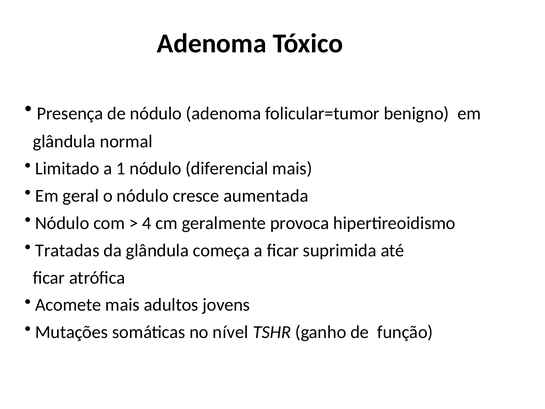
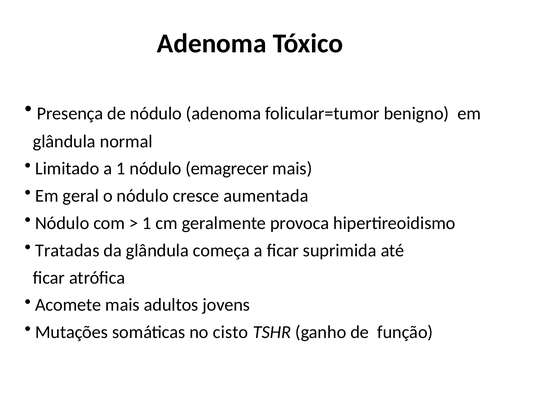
diferencial: diferencial -> emagrecer (227, 169)
4: 4 -> 1 (147, 223)
nível: nível -> cisto (231, 332)
